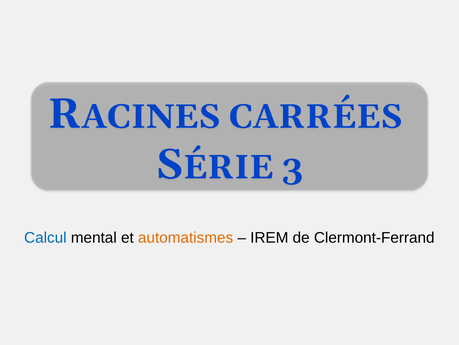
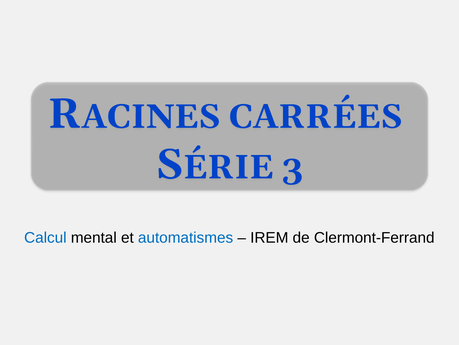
automatismes colour: orange -> blue (186, 237)
